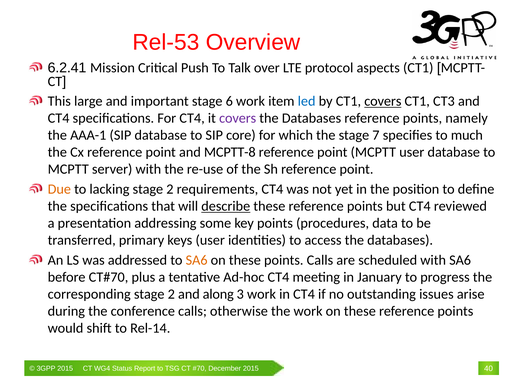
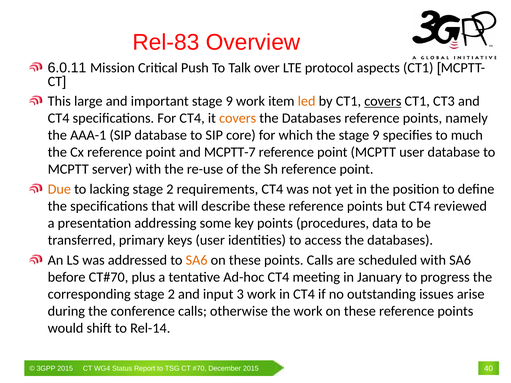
Rel-53: Rel-53 -> Rel-83 (166, 42)
6.2.41: 6.2.41 -> 6.0.11 (67, 68)
important stage 6: 6 -> 9 (229, 101)
led colour: blue -> orange (307, 101)
covers colour: purple -> orange (238, 118)
the stage 7: 7 -> 9 (376, 135)
MCPTT-8: MCPTT-8 -> MCPTT-7 (230, 152)
describe underline: present -> none (226, 206)
along: along -> input (218, 294)
